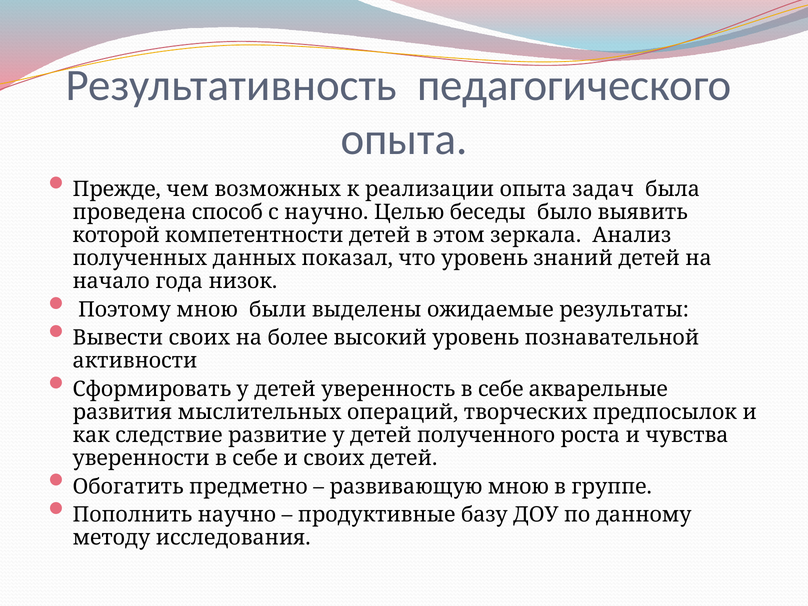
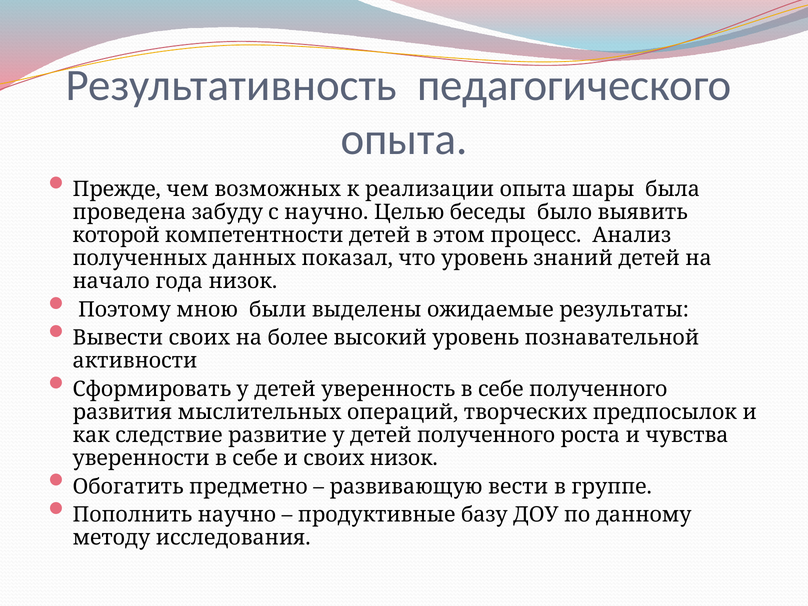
задач: задач -> шары (603, 189)
способ: способ -> забуду (227, 212)
зеркала: зеркала -> процесс (536, 235)
себе акварельные: акварельные -> полученного (598, 389)
своих детей: детей -> низок (404, 458)
развивающую мною: мною -> вести (518, 487)
